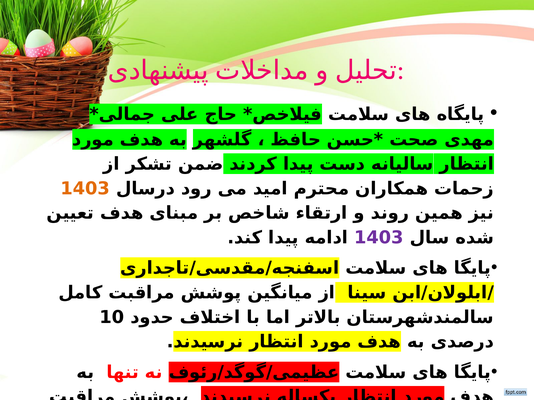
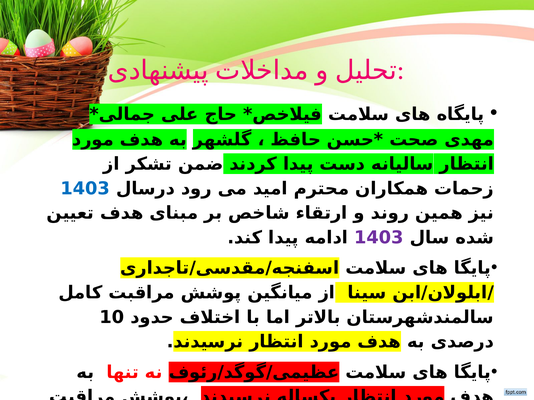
1403 colour: orange -> blue (85, 189)
